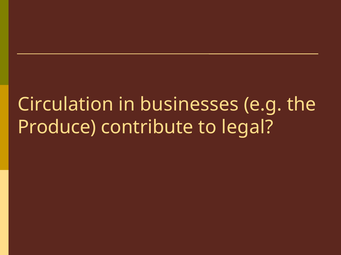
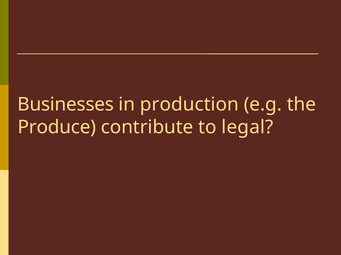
Circulation: Circulation -> Businesses (66, 105)
businesses: businesses -> production (189, 105)
